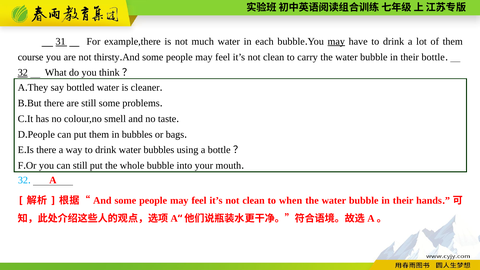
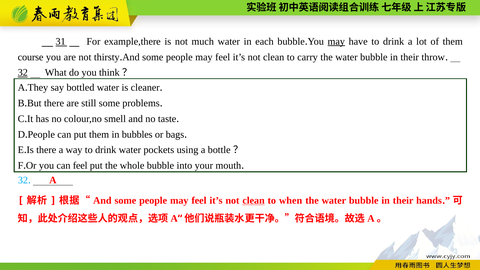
their bottle: bottle -> throw (433, 57)
water bubbles: bubbles -> pockets (159, 150)
can still: still -> feel (80, 166)
clean underline: none -> present (254, 201)
